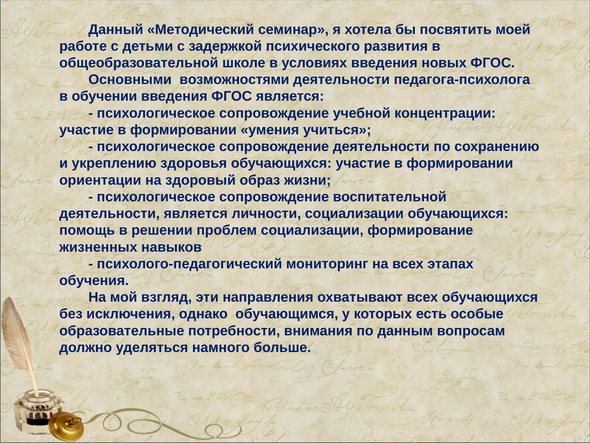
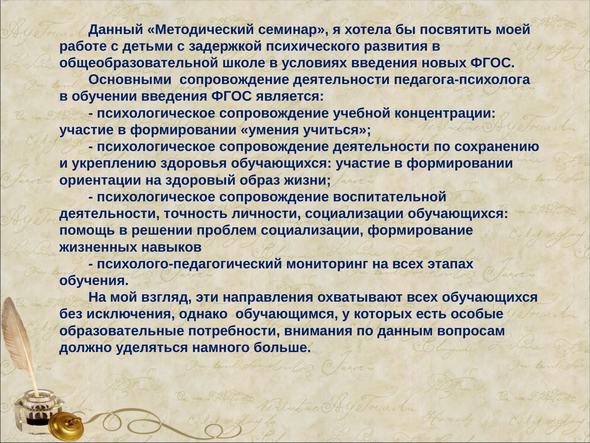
Основными возможностями: возможностями -> сопровождение (234, 80)
деятельности является: является -> точность (196, 213)
